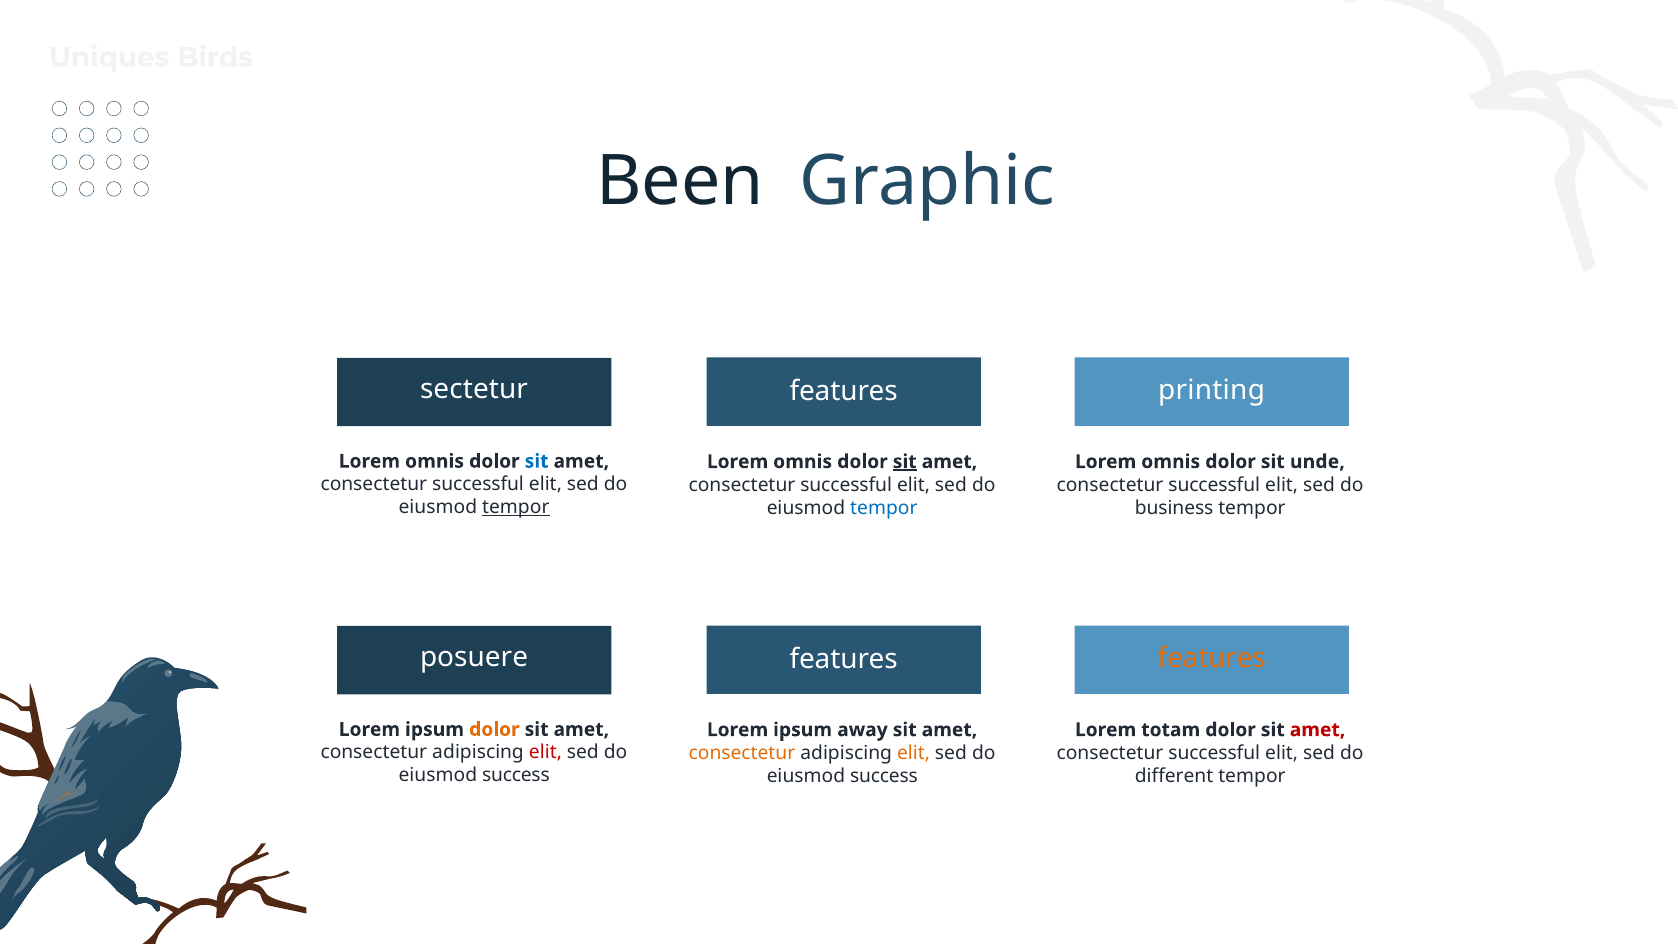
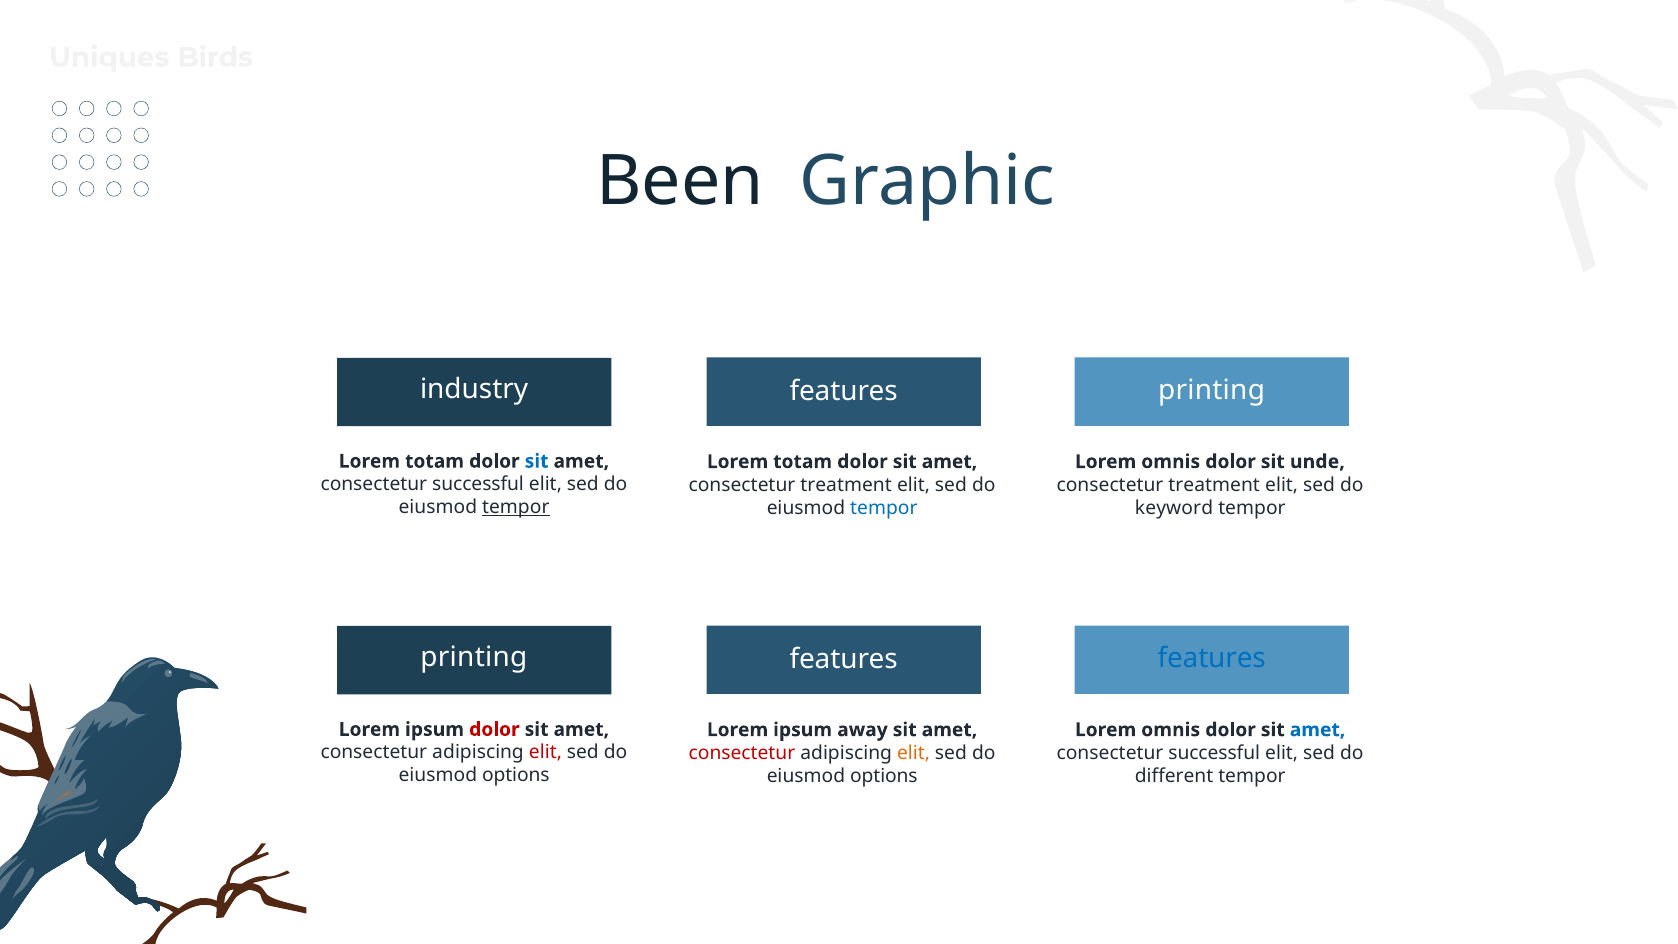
sectetur: sectetur -> industry (474, 389)
omnis: omnis -> totam (435, 461)
omnis: omnis -> totam (803, 462)
sit underline: present -> none (905, 462)
successful: successful -> treatment (846, 485)
successful: successful -> treatment (1214, 485)
business: business -> keyword (1174, 508)
posuere: posuere -> printing (474, 657)
features colour: orange -> blue (1212, 658)
dolor colour: orange -> red (494, 729)
totam: totam -> omnis (1171, 730)
amet colour: red -> blue (1317, 730)
consectetur colour: orange -> red (742, 753)
success: success -> options (516, 776)
success: success -> options (884, 776)
